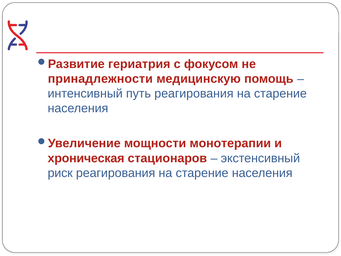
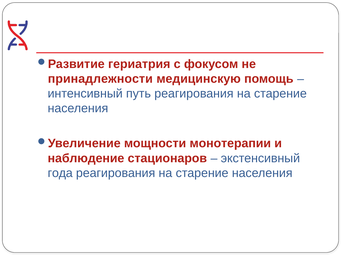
хроническая: хроническая -> наблюдение (86, 158)
риск: риск -> года (60, 173)
